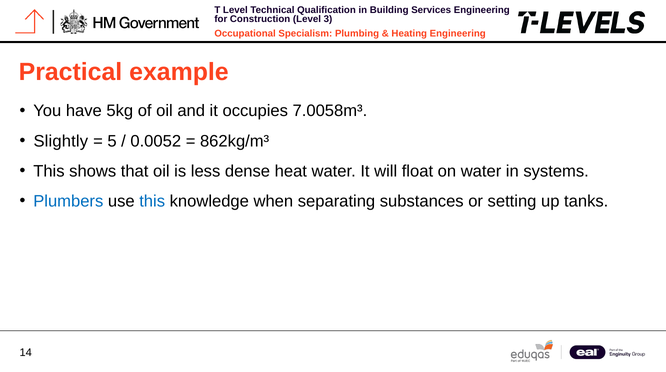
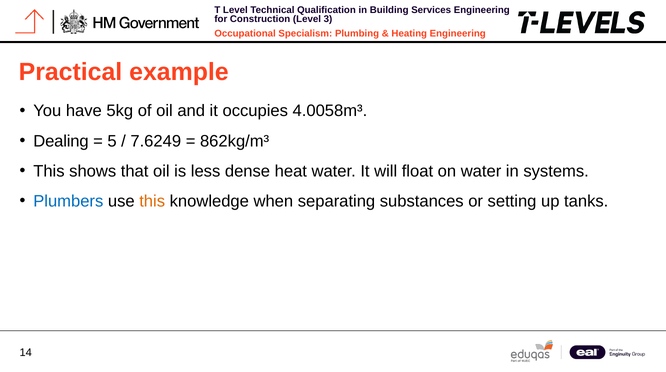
7.0058m³: 7.0058m³ -> 4.0058m³ (330, 111)
Slightly: Slightly -> Dealing (61, 141)
0.0052: 0.0052 -> 7.6249 (156, 141)
this colour: blue -> orange (152, 202)
